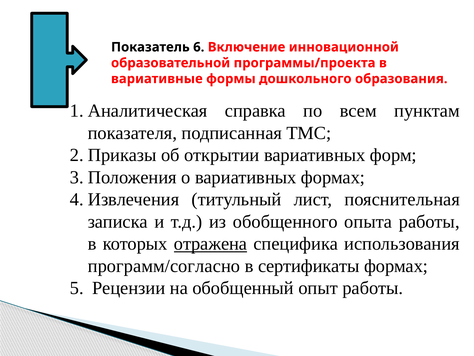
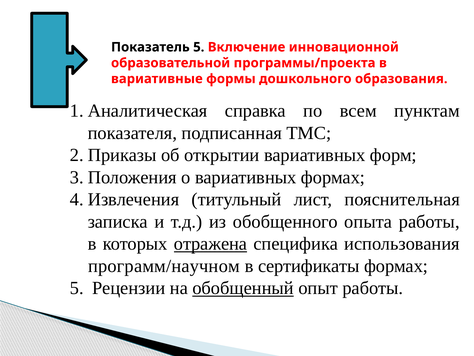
Показатель 6: 6 -> 5 (199, 47)
программ/согласно: программ/согласно -> программ/научном (164, 266)
обобщенный underline: none -> present (243, 288)
